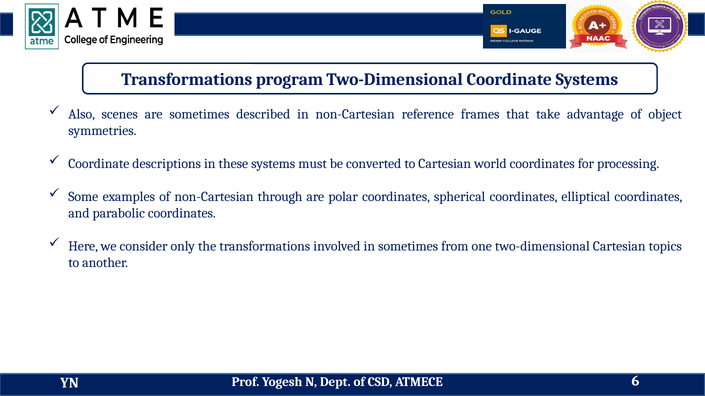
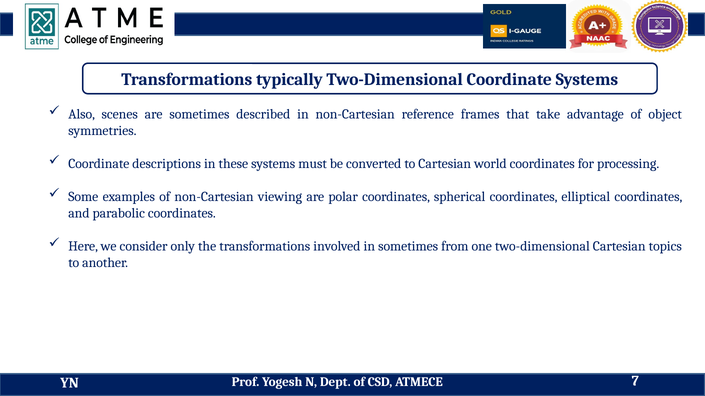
program: program -> typically (289, 80)
through: through -> viewing (280, 197)
6: 6 -> 7 (635, 382)
